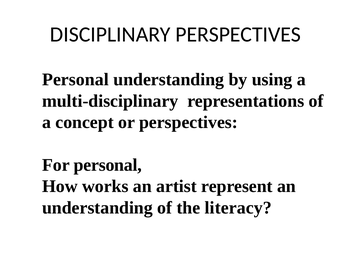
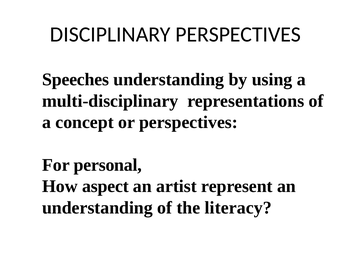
Personal: Personal -> Speeches (76, 80)
works: works -> aspect (105, 186)
